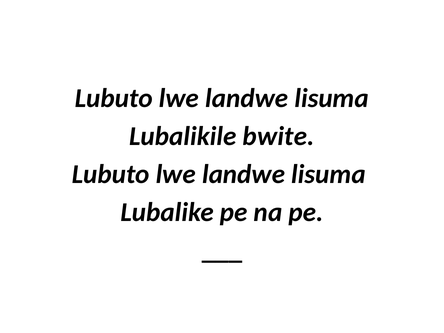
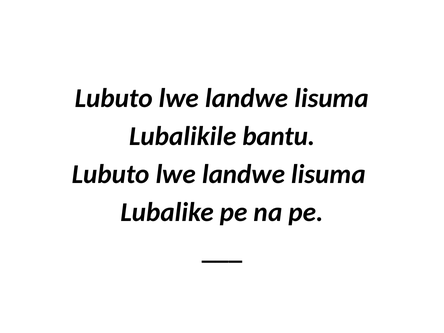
bwite: bwite -> bantu (279, 136)
